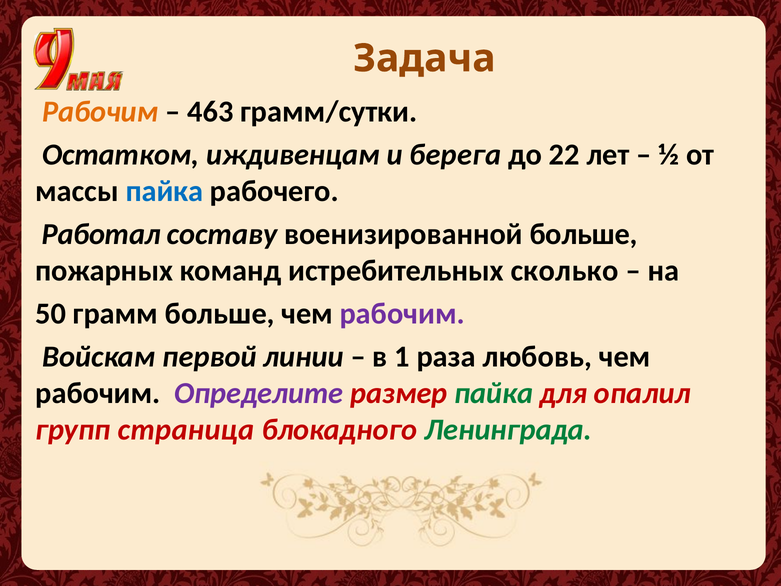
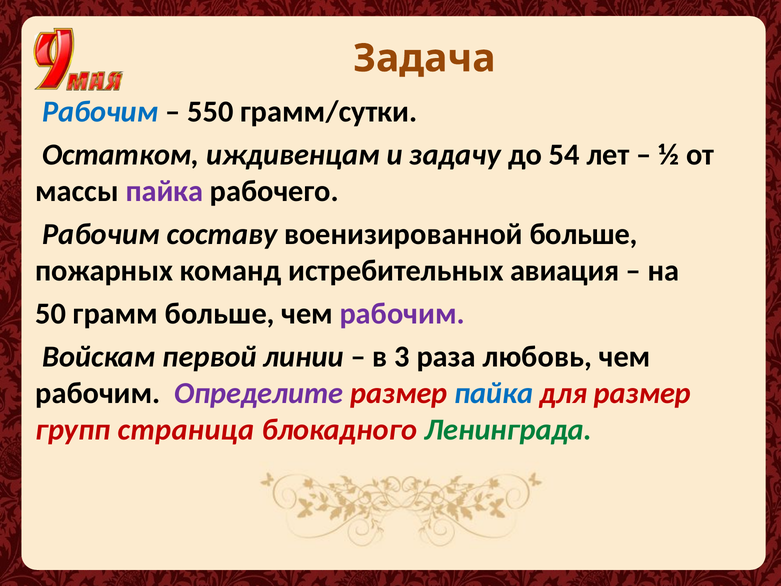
Рабочим colour: orange -> blue (100, 112)
463: 463 -> 550 (210, 112)
берега: берега -> задачу (455, 155)
22: 22 -> 54 (564, 155)
пайка colour: blue -> purple (164, 191)
Работал: Работал -> Рабочим (101, 234)
сколько: сколько -> авиация (565, 270)
1: 1 -> 3 (402, 356)
пайка colour: green -> blue (494, 393)
для опалил: опалил -> размер (642, 393)
